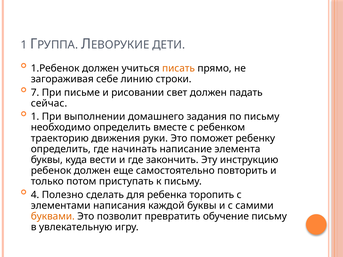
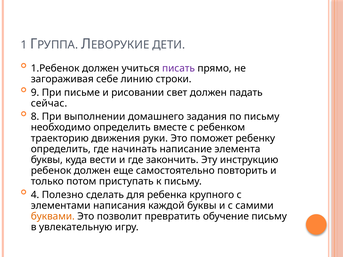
писать colour: orange -> purple (179, 68)
7: 7 -> 9 (35, 93)
1: 1 -> 8 (35, 117)
торопить: торопить -> крупного (212, 195)
